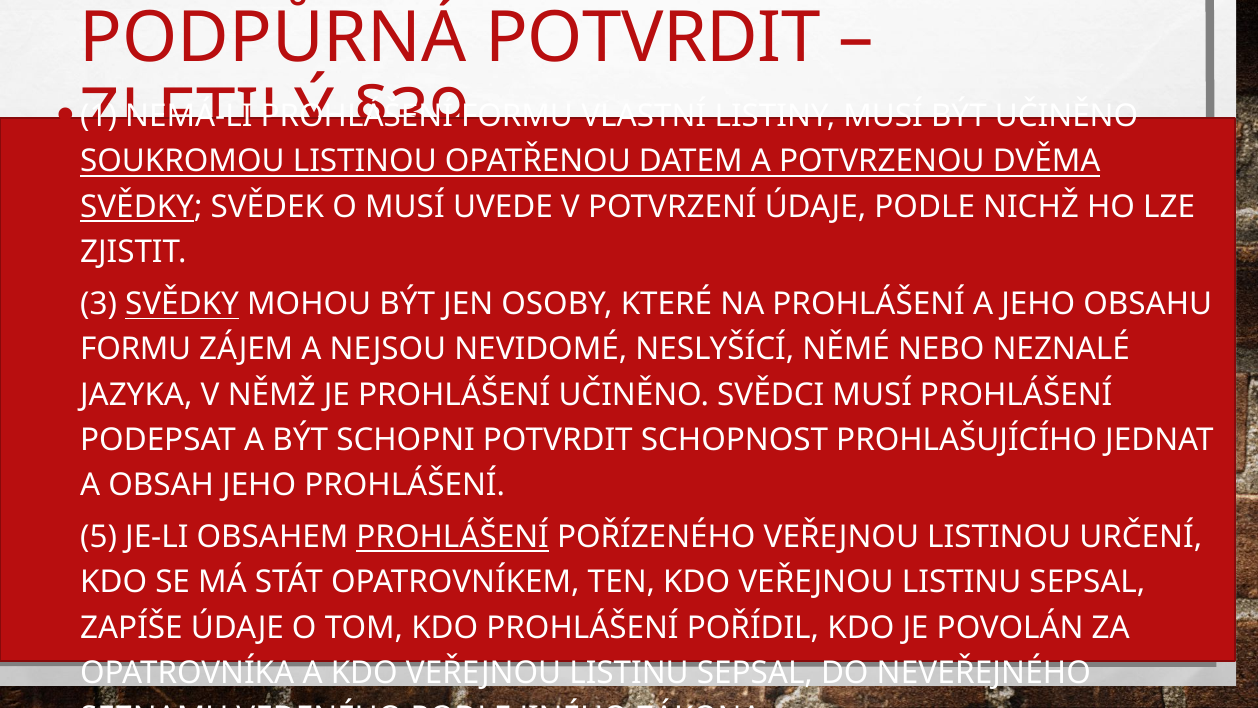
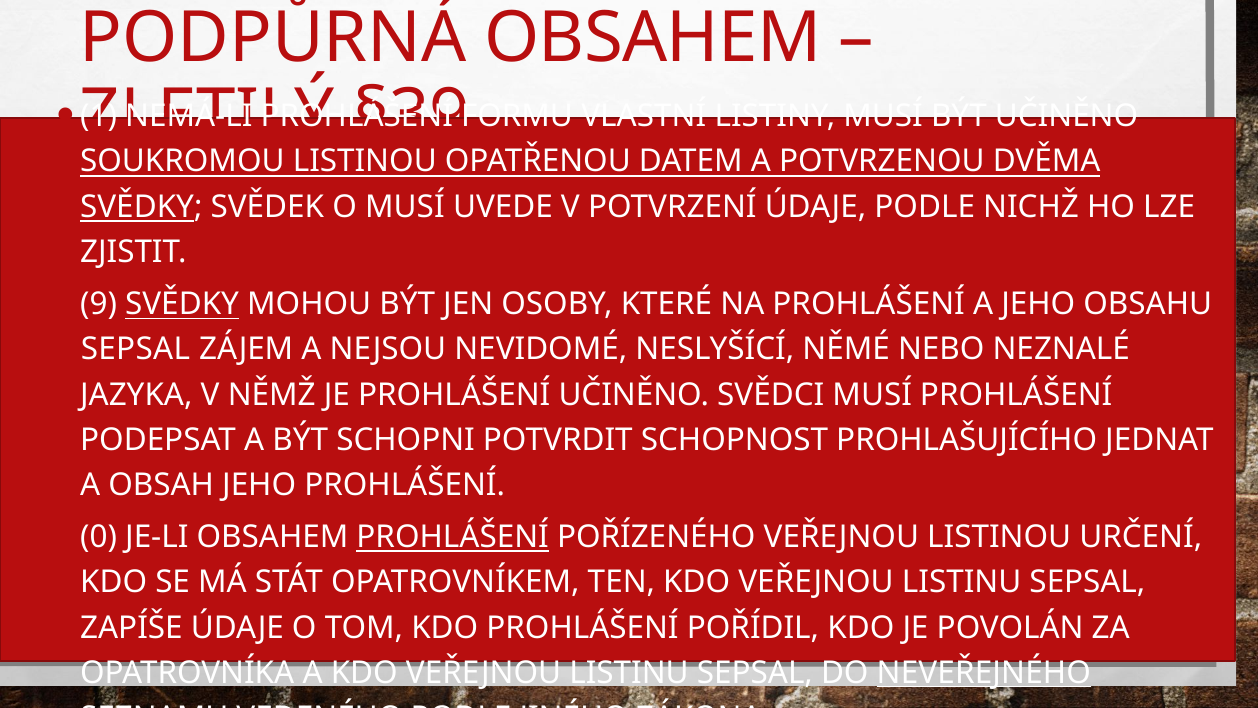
PODPŮRNÁ POTVRDIT: POTVRDIT -> OBSAHEM (653, 38)
3: 3 -> 9 (99, 304)
FORMU: FORMU -> SEPSAL (135, 349)
5: 5 -> 0 (99, 537)
NEVEŘEJNÉHO underline: none -> present (984, 673)
